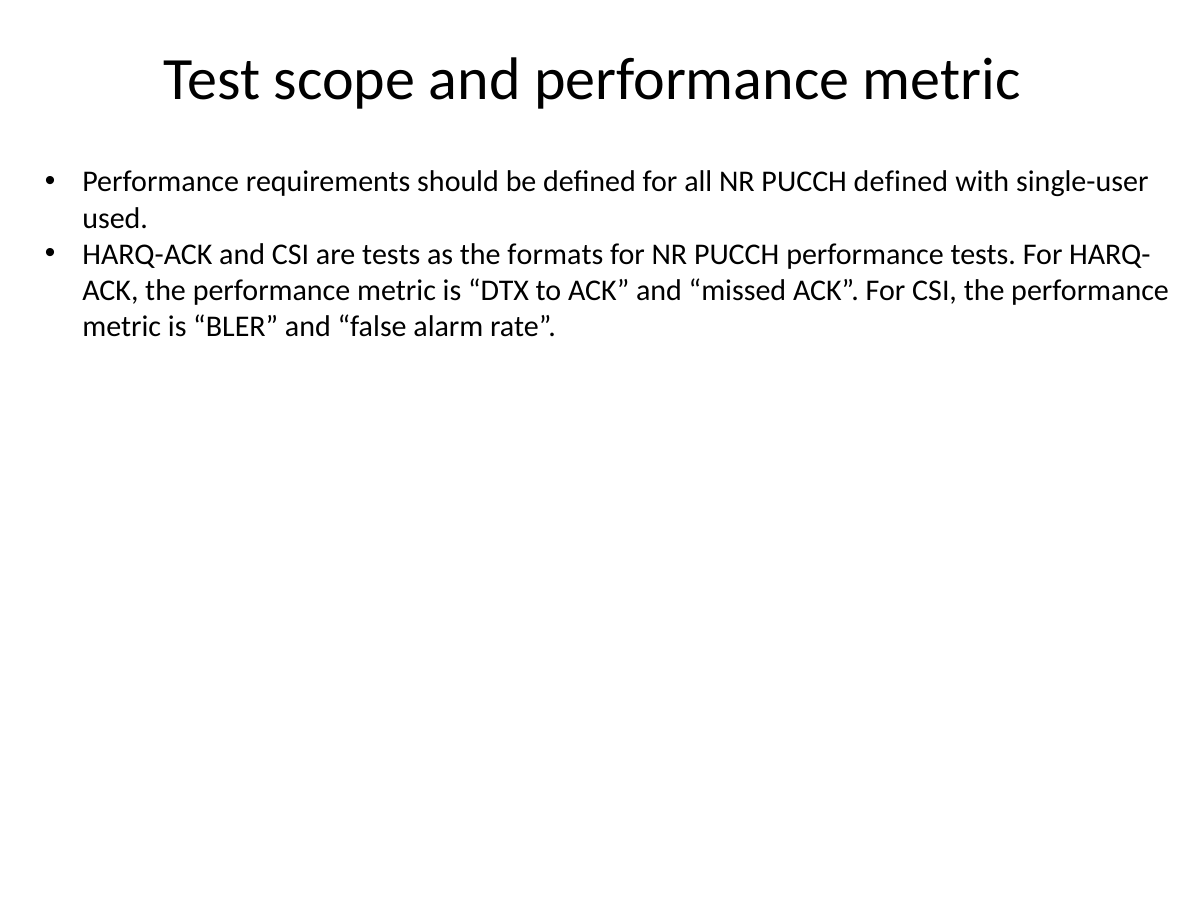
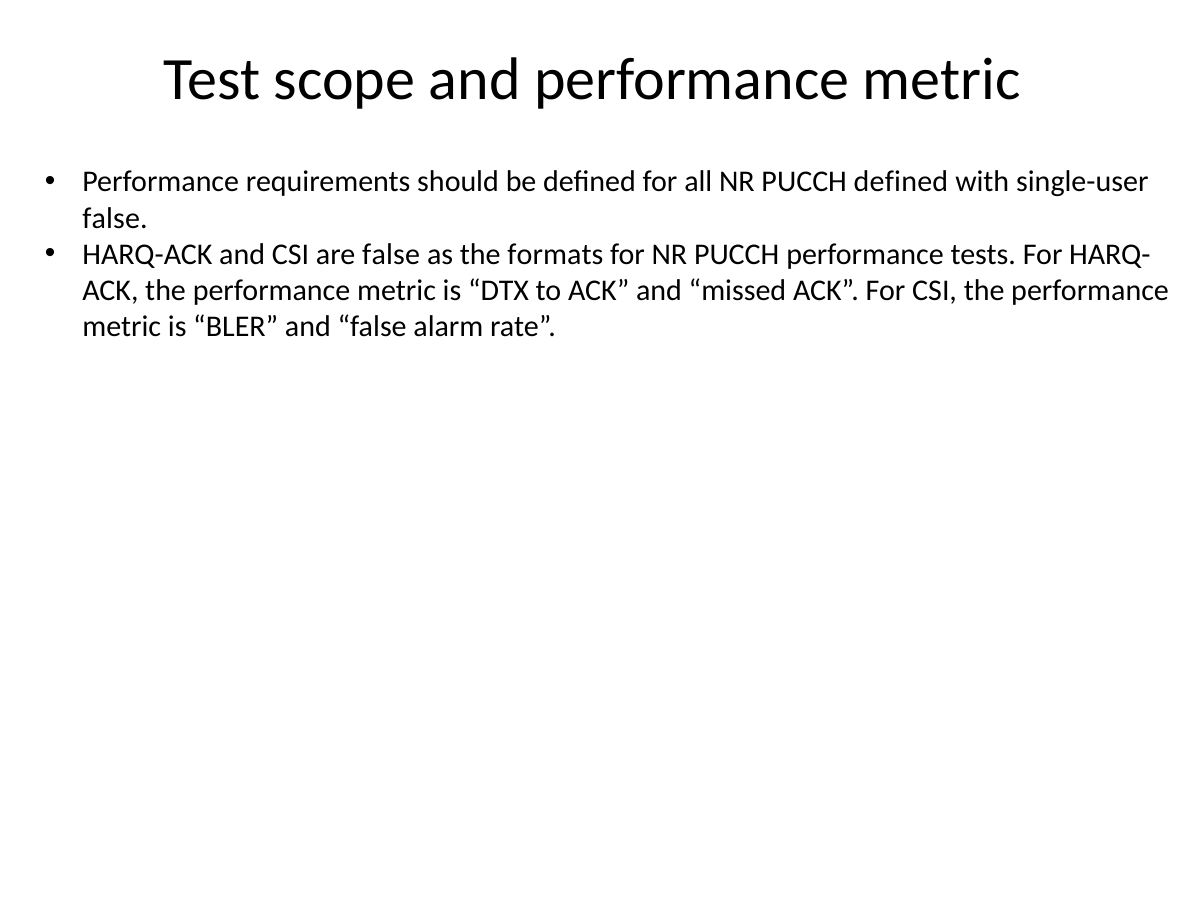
used: used -> false (115, 218)
are tests: tests -> false (391, 254)
